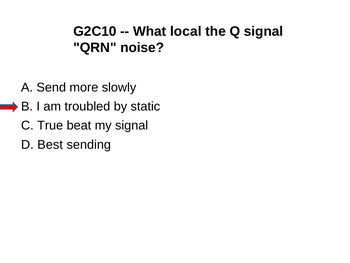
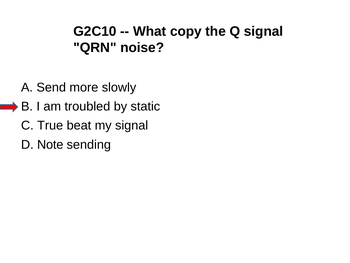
local: local -> copy (186, 31)
Best: Best -> Note (50, 144)
